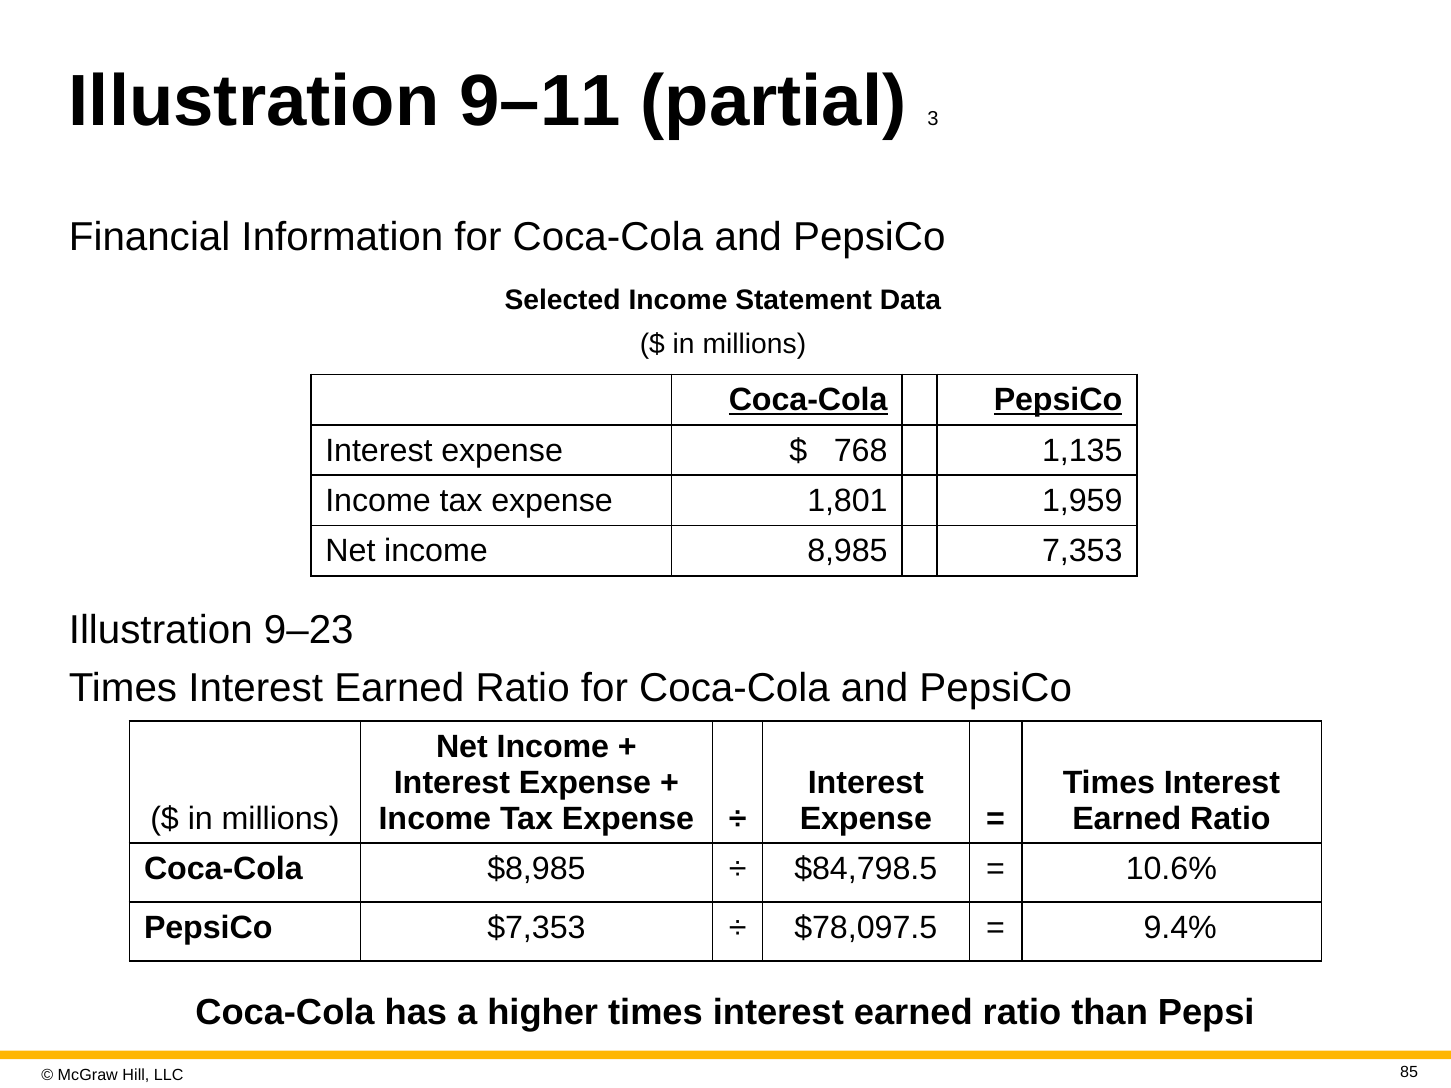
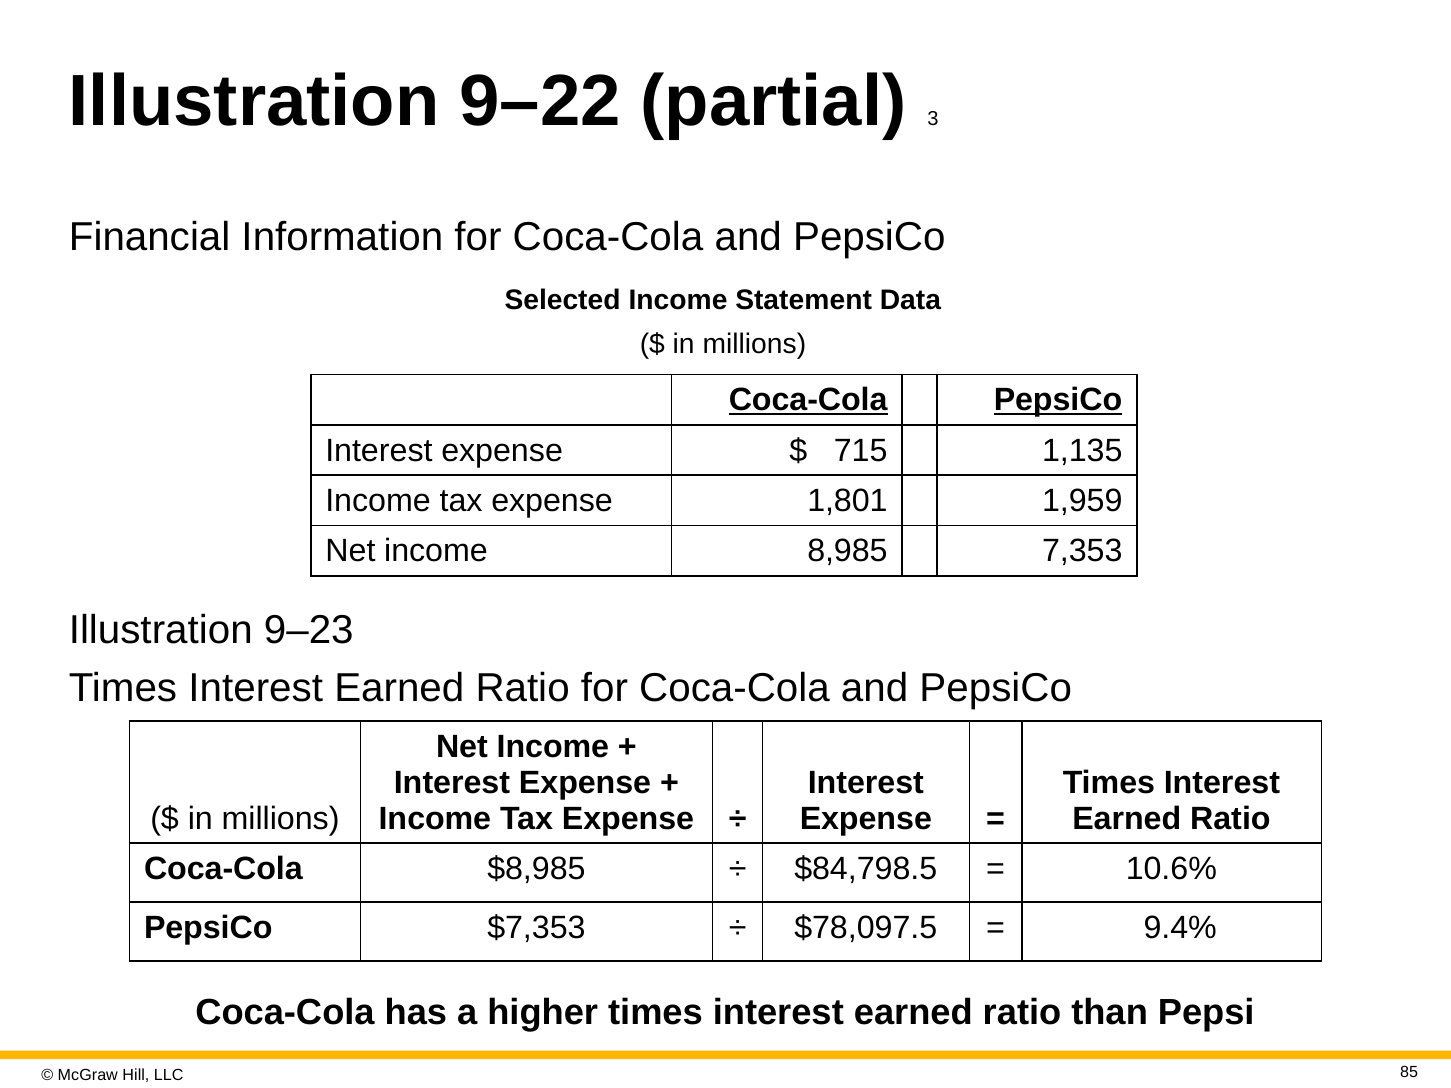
9–11: 9–11 -> 9–22 (540, 102)
768: 768 -> 715 (861, 450)
